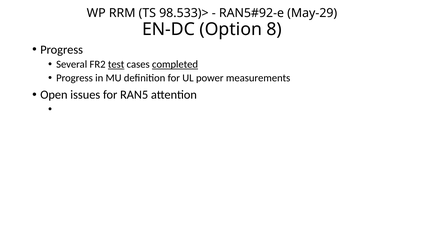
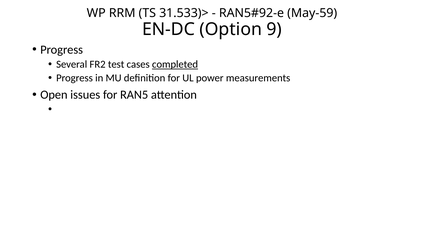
98.533)>: 98.533)> -> 31.533)> (184, 13)
May-29: May-29 -> May-59 (312, 13)
8: 8 -> 9 (274, 29)
test underline: present -> none (116, 64)
